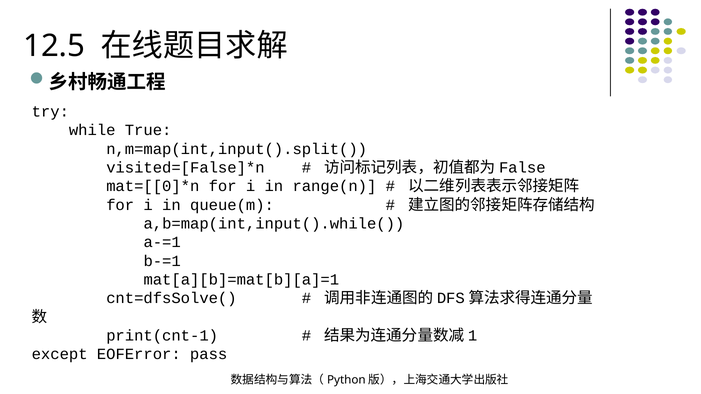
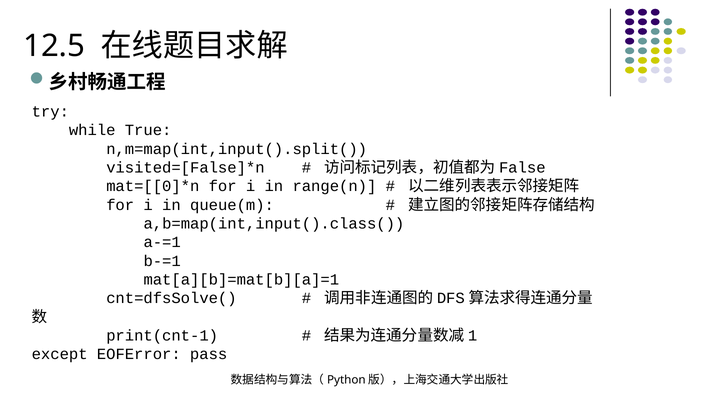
a,b=map(int,input().while(: a,b=map(int,input().while( -> a,b=map(int,input().class( (274, 224)
